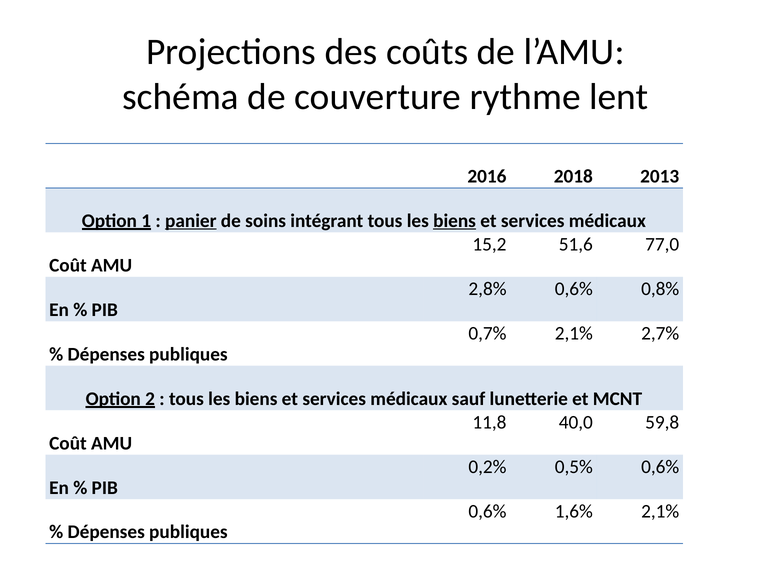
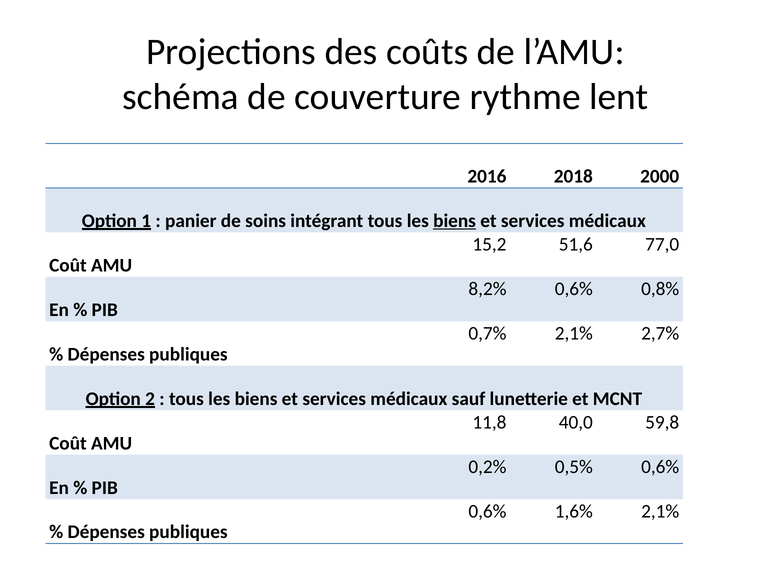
2013: 2013 -> 2000 (660, 176)
panier underline: present -> none (191, 221)
2,8%: 2,8% -> 8,2% (488, 289)
